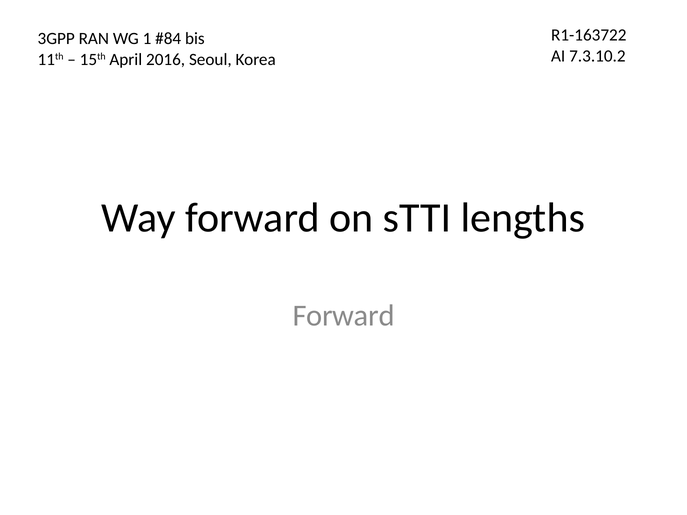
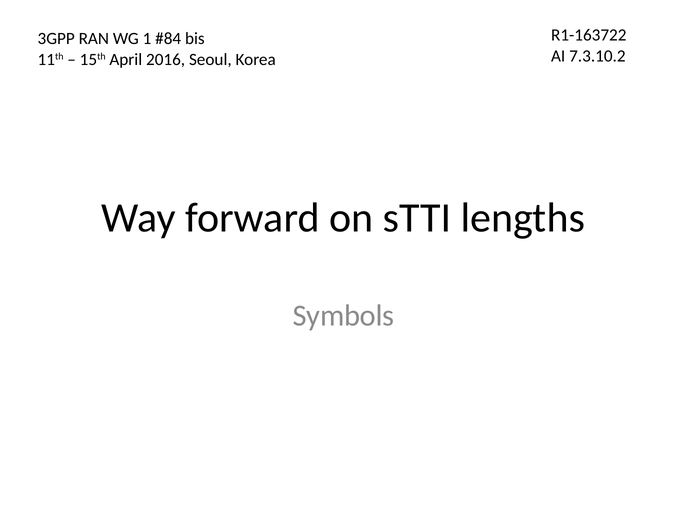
Forward: Forward -> Symbols (344, 316)
